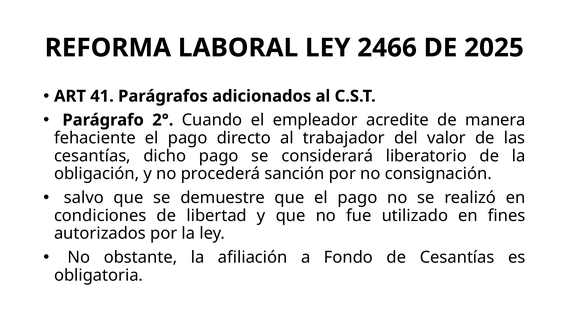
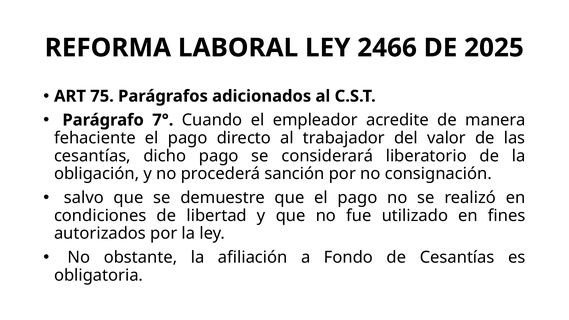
41: 41 -> 75 (102, 96)
2°: 2° -> 7° (163, 120)
